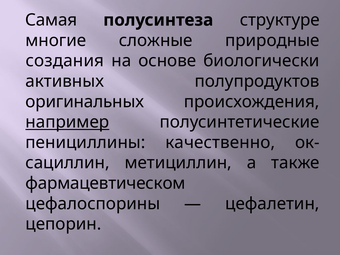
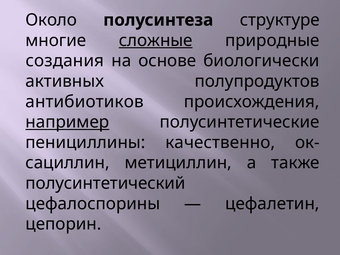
Самая: Самая -> Около (51, 20)
сложные underline: none -> present (156, 40)
оригинальных: оригинальных -> антибиотиков (85, 102)
фармацевтическом: фармацевтическом -> полусинтетический (105, 183)
